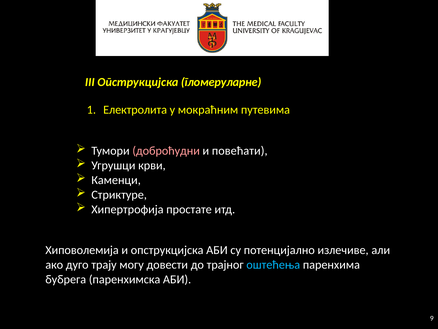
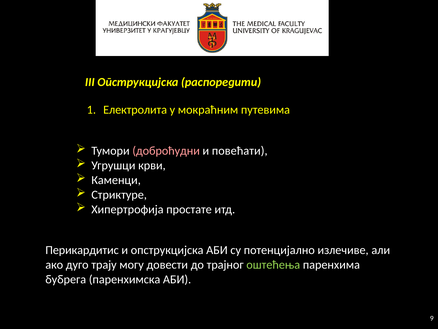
гломеруларне: гломеруларне -> распоредити (221, 82)
Хиповолемија: Хиповолемија -> Перикардитис (82, 250)
оштећења colour: light blue -> light green (273, 264)
